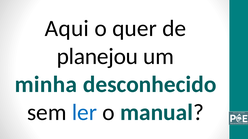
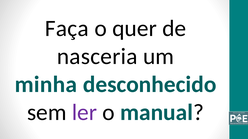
Aqui: Aqui -> Faça (67, 29)
planejou: planejou -> nasceria (97, 57)
ler colour: blue -> purple (84, 113)
